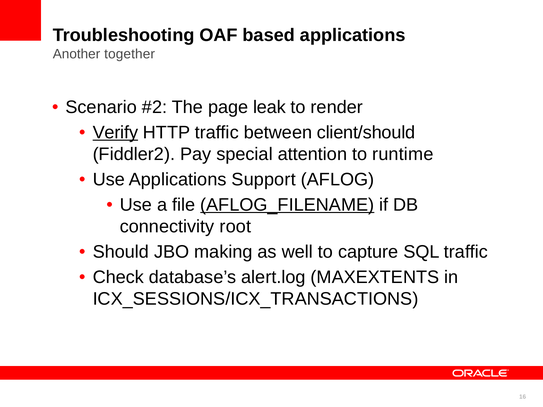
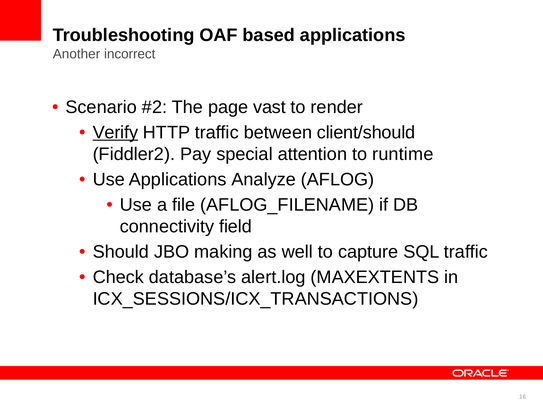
together: together -> incorrect (130, 54)
leak: leak -> vast (269, 107)
Support: Support -> Analyze (264, 180)
AFLOG_FILENAME underline: present -> none (287, 205)
root: root -> field (236, 227)
